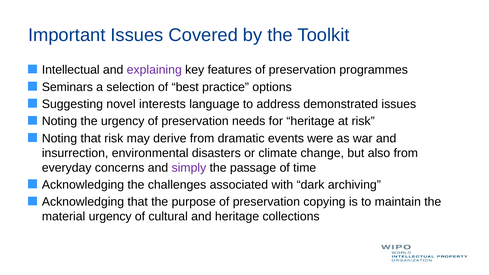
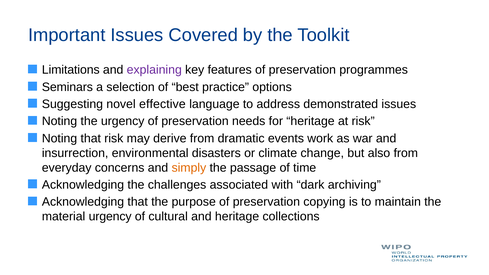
Intellectual: Intellectual -> Limitations (71, 70)
interests: interests -> effective (162, 104)
were: were -> work (320, 138)
simply colour: purple -> orange (189, 168)
